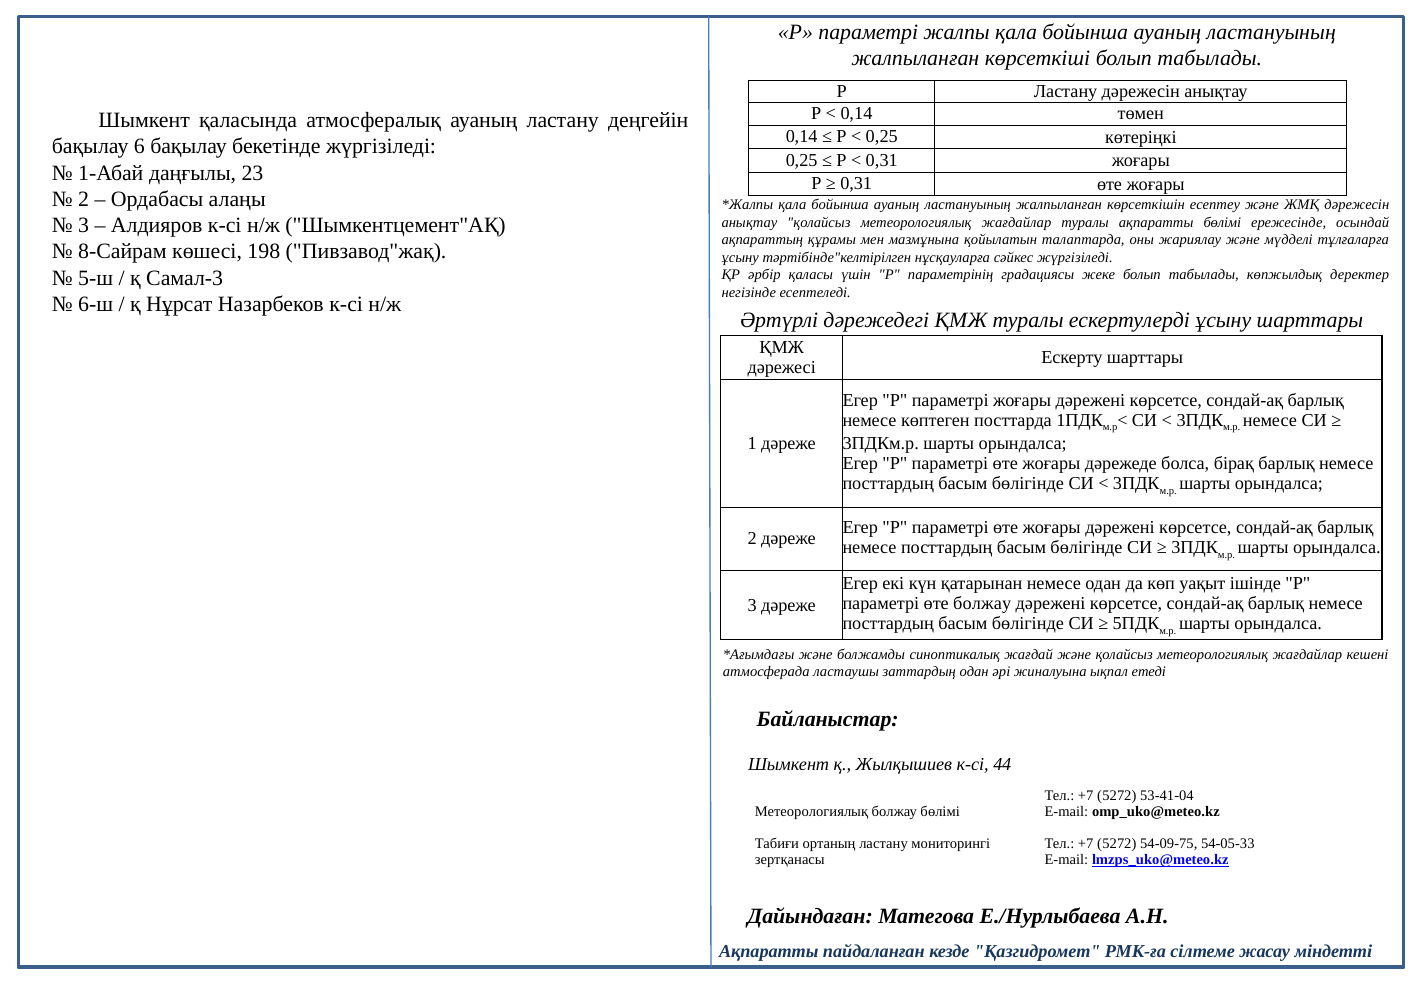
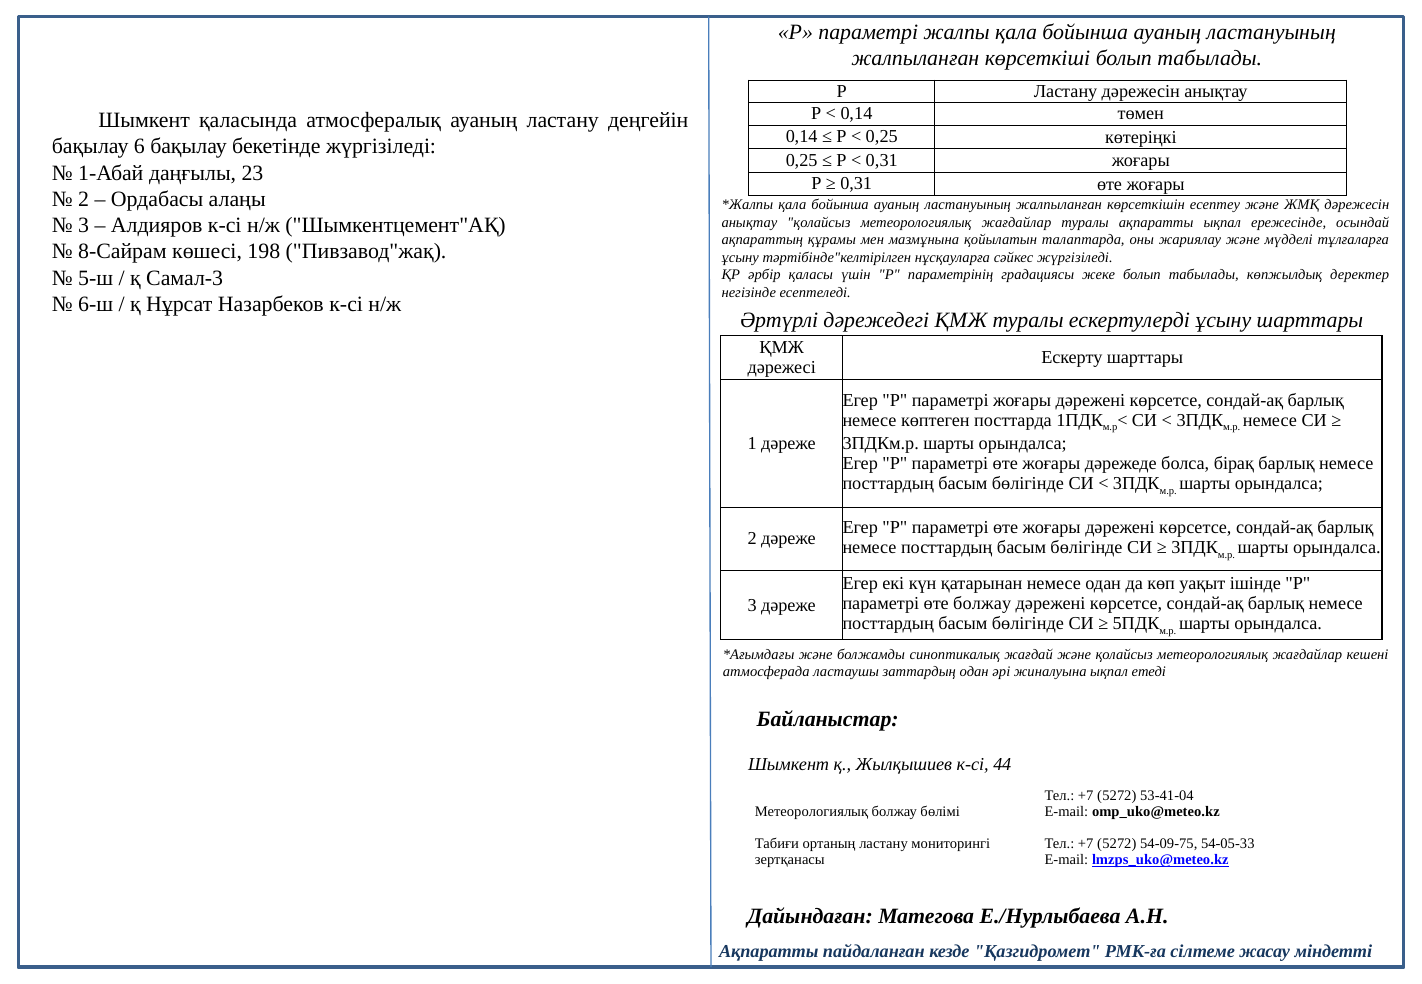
ақпаратты бөлімі: бөлімі -> ықпал (1222, 223)
